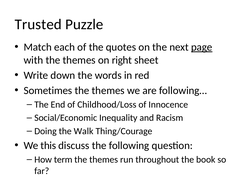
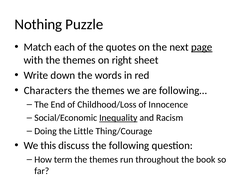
Trusted: Trusted -> Nothing (38, 24)
Sometimes: Sometimes -> Characters (48, 90)
Inequality underline: none -> present (118, 117)
Walk: Walk -> Little (84, 131)
